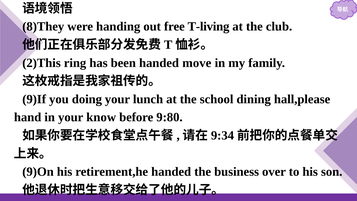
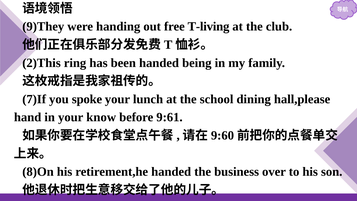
8)They: 8)They -> 9)They (43, 27)
move: move -> being (197, 63)
9)If: 9)If -> 7)If (34, 99)
doing: doing -> spoke (87, 99)
9:80: 9:80 -> 9:61 (170, 117)
9:34: 9:34 -> 9:60 (222, 135)
9)On: 9)On -> 8)On (38, 172)
